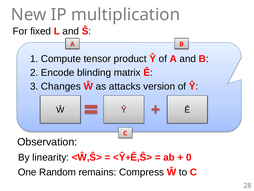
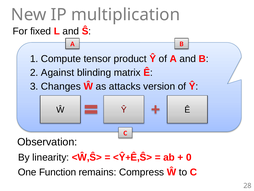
Encode: Encode -> Against (58, 72)
Random: Random -> Function (58, 172)
